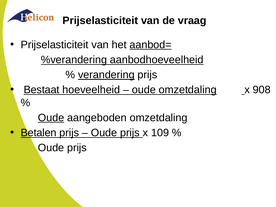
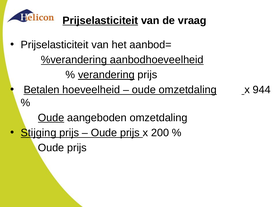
Prijselasticiteit underline: none -> present (100, 21)
aanbod= underline: present -> none (151, 45)
Bestaat: Bestaat -> Betalen (42, 90)
908: 908 -> 944 (262, 90)
Betalen: Betalen -> Stijging (39, 133)
109: 109 -> 200 (160, 133)
